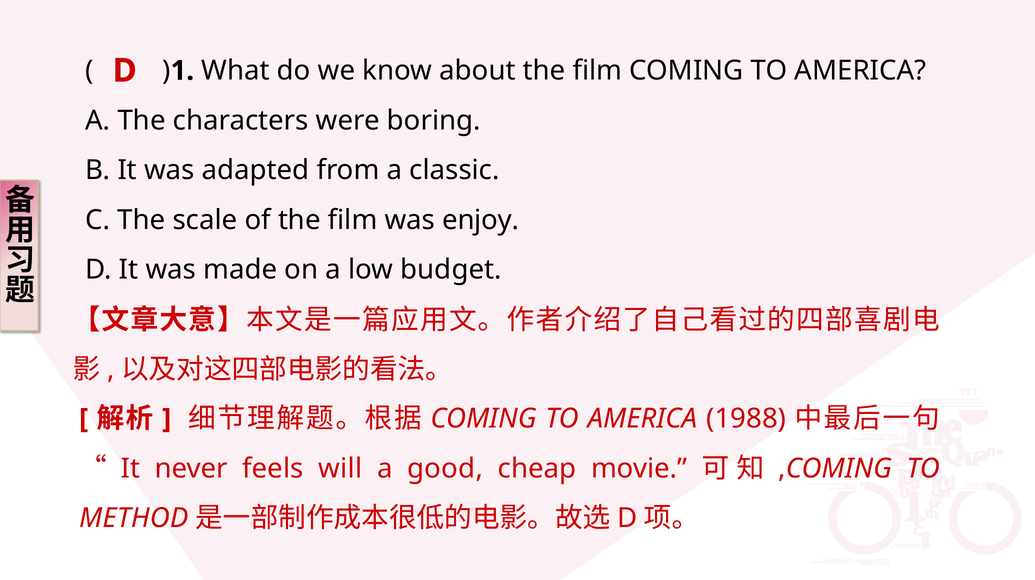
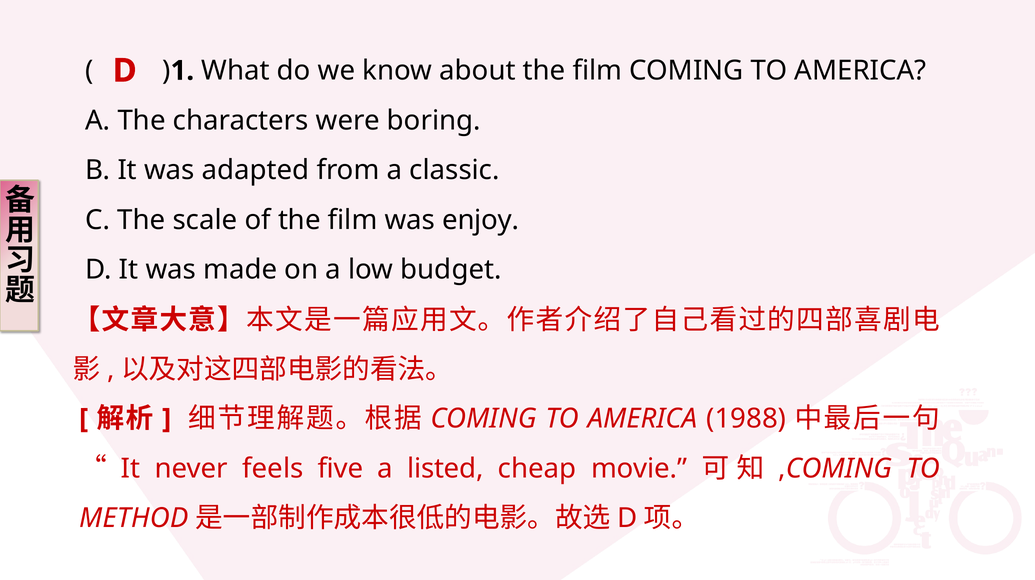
will: will -> five (340, 469)
good: good -> listed (445, 469)
